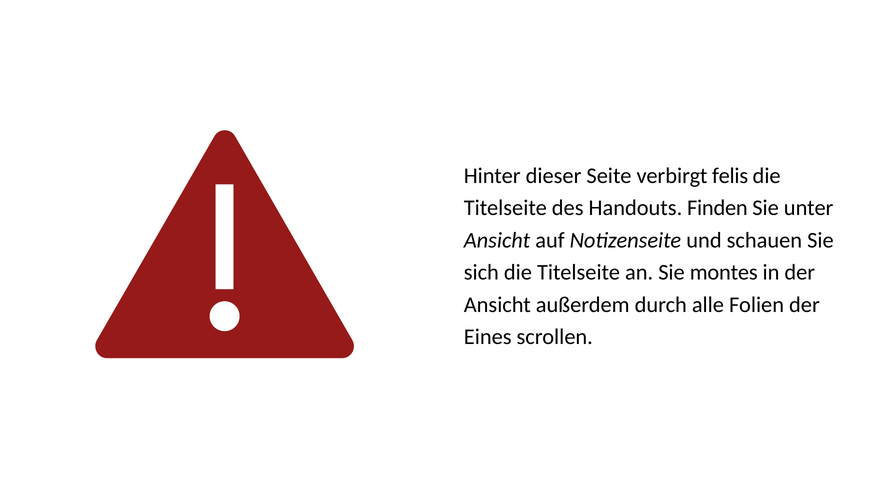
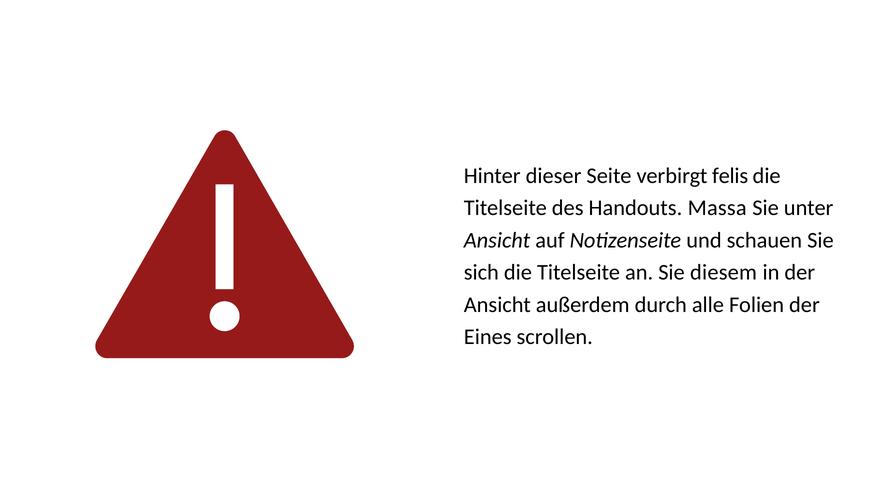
Finden: Finden -> Massa (717, 208)
montes: montes -> diesem (724, 272)
